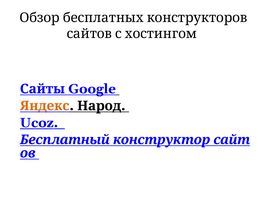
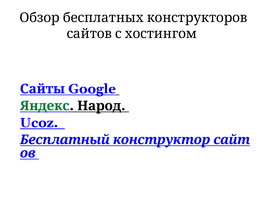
Яндекс colour: orange -> green (45, 106)
